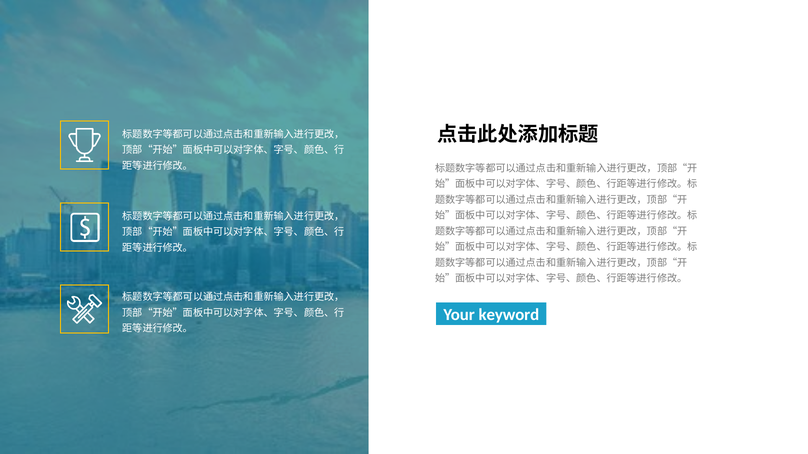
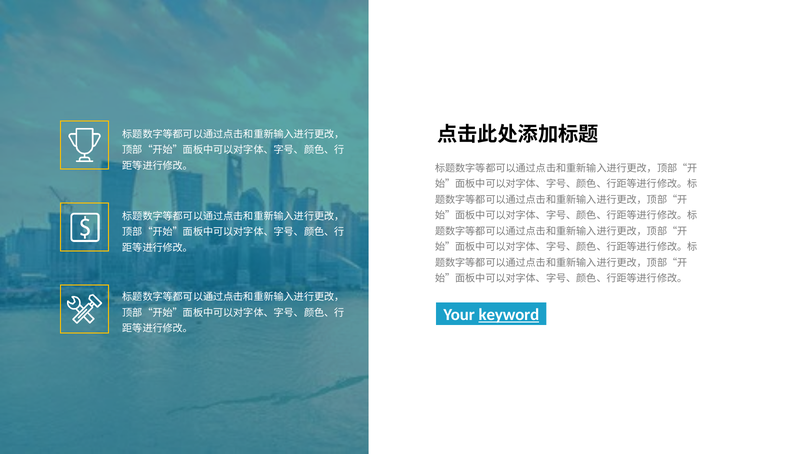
keyword underline: none -> present (509, 315)
